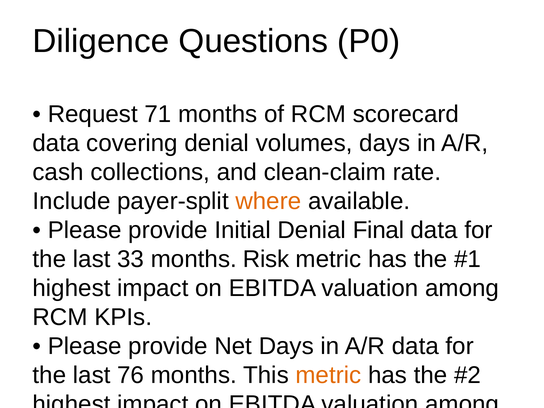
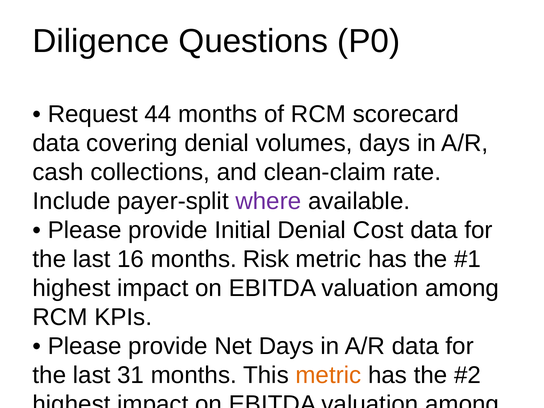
71: 71 -> 44 (158, 114)
where colour: orange -> purple (268, 201)
Denial Final: Final -> Cost (378, 230)
33: 33 -> 16 (131, 259)
76: 76 -> 31 (131, 375)
